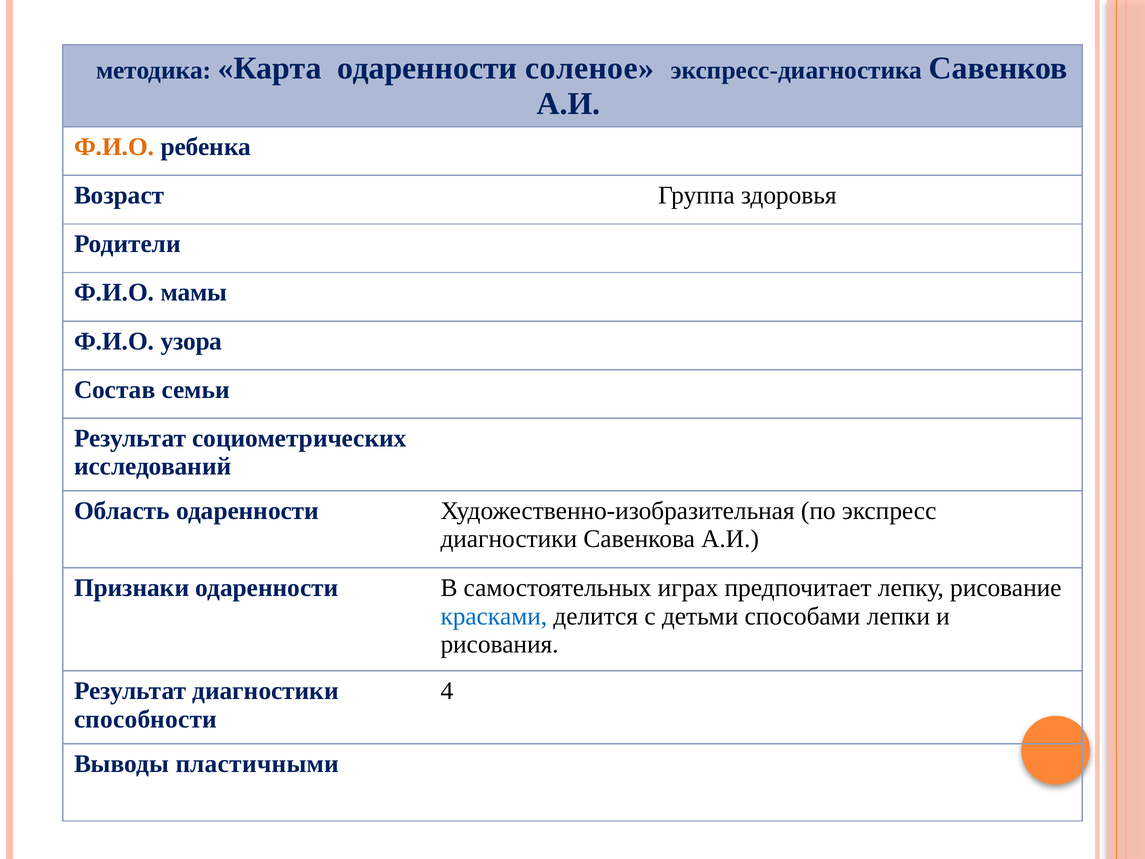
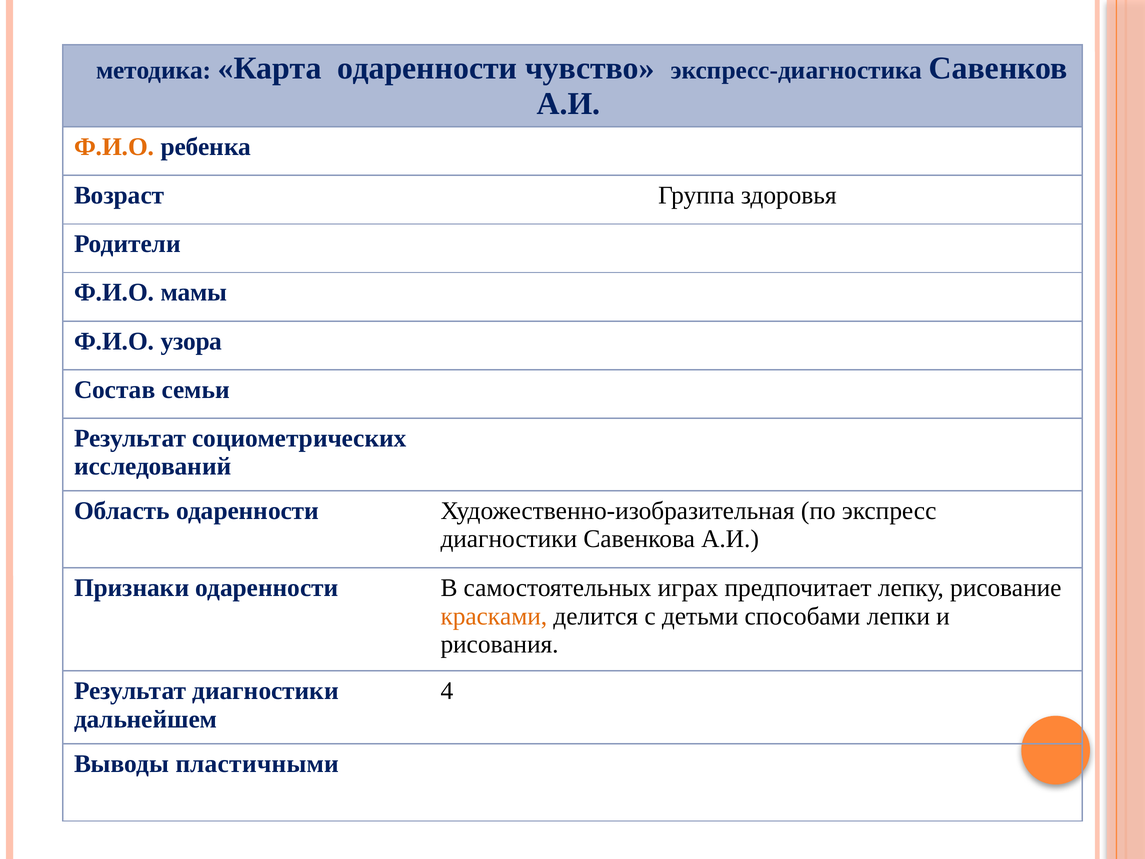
соленое: соленое -> чувство (590, 68)
красками colour: blue -> orange (494, 616)
способности: способности -> дальнейшем (146, 719)
